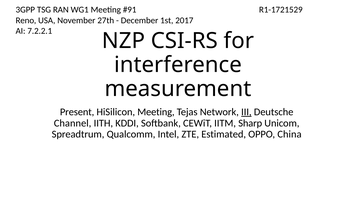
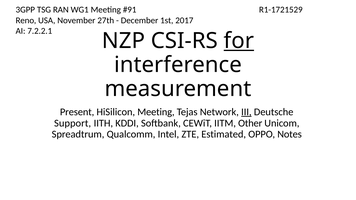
for underline: none -> present (239, 41)
Channel: Channel -> Support (73, 123)
Sharp: Sharp -> Other (250, 123)
China: China -> Notes (290, 134)
